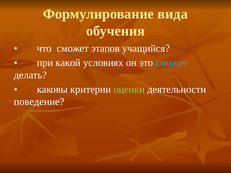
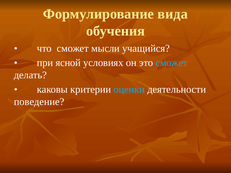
этапов: этапов -> мысли (105, 48)
какой: какой -> ясной (68, 63)
оценки colour: light green -> light blue (129, 90)
